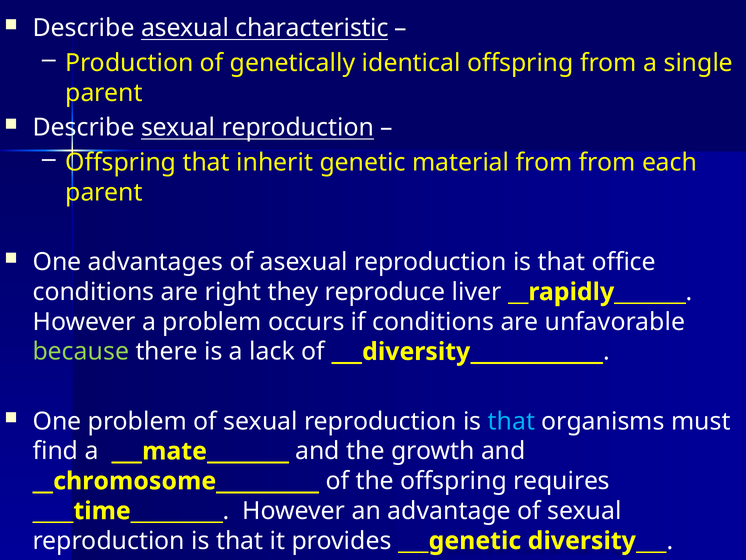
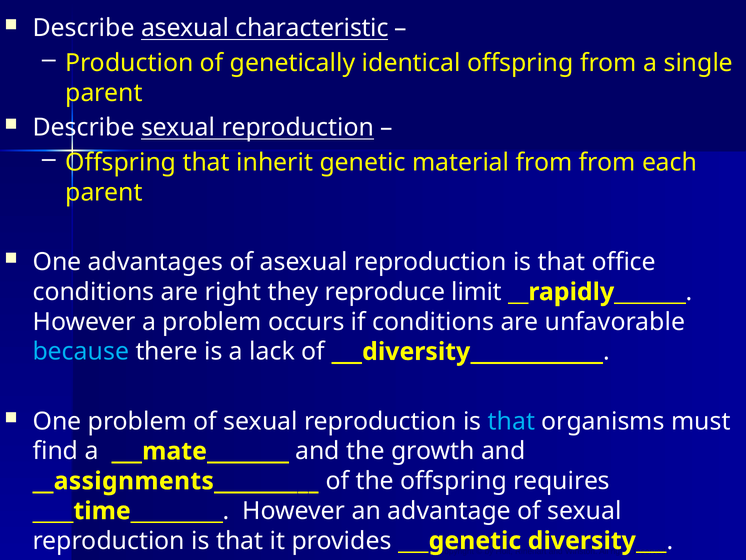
liver: liver -> limit (477, 292)
because colour: light green -> light blue (81, 351)
__chromosome__________: __chromosome__________ -> __assignments__________ (176, 481)
